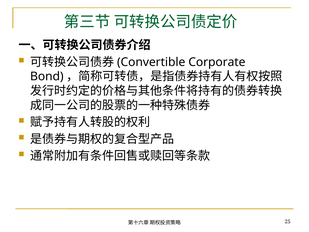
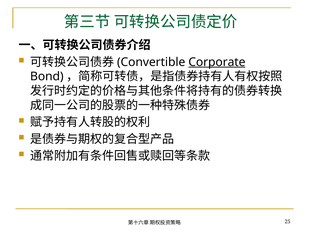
Corporate underline: none -> present (217, 62)
